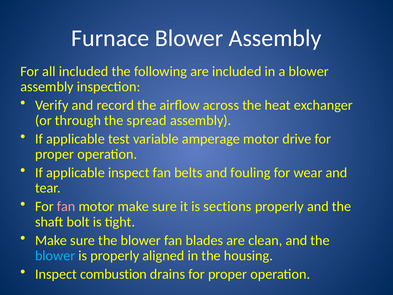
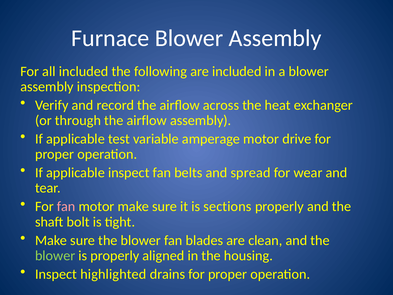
through the spread: spread -> airflow (147, 120)
fouling: fouling -> spread (251, 173)
blower colour: light blue -> light green (55, 255)
combustion: combustion -> highlighted (113, 274)
